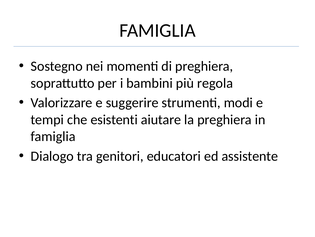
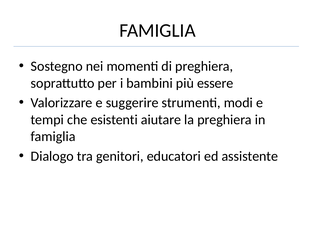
regola: regola -> essere (215, 83)
